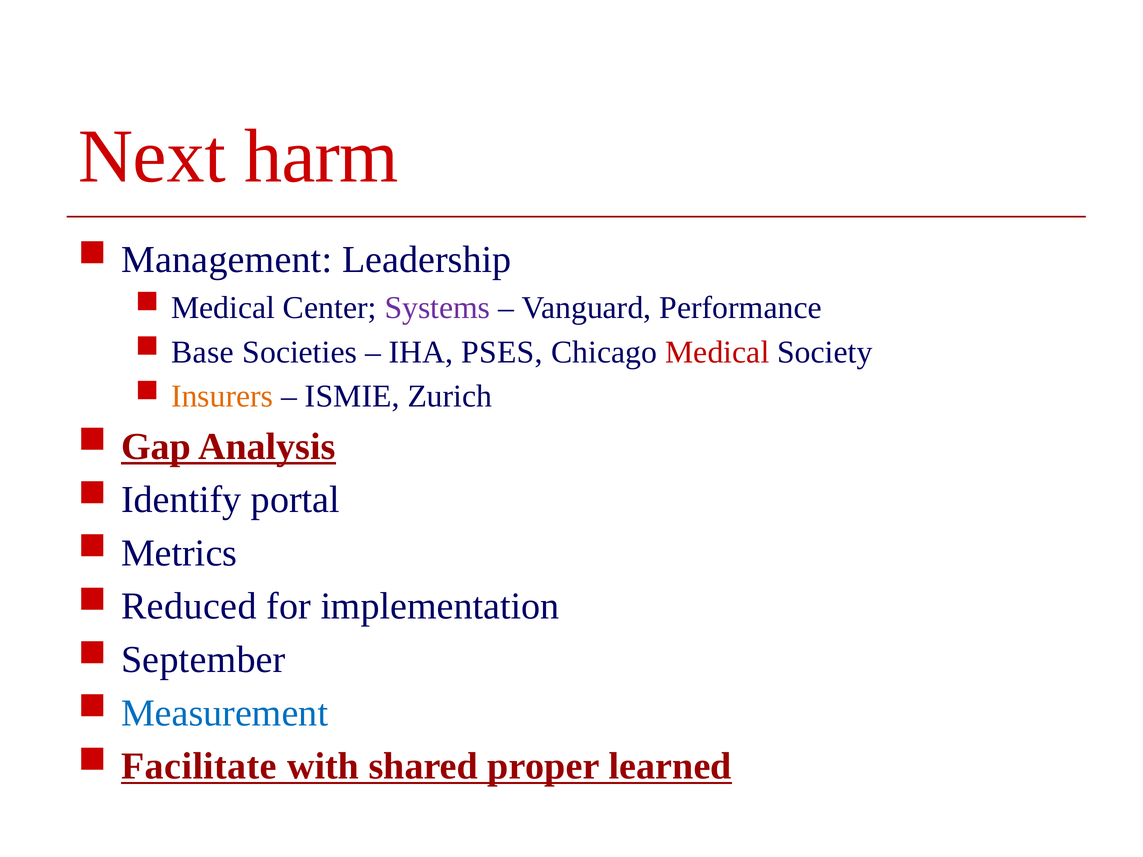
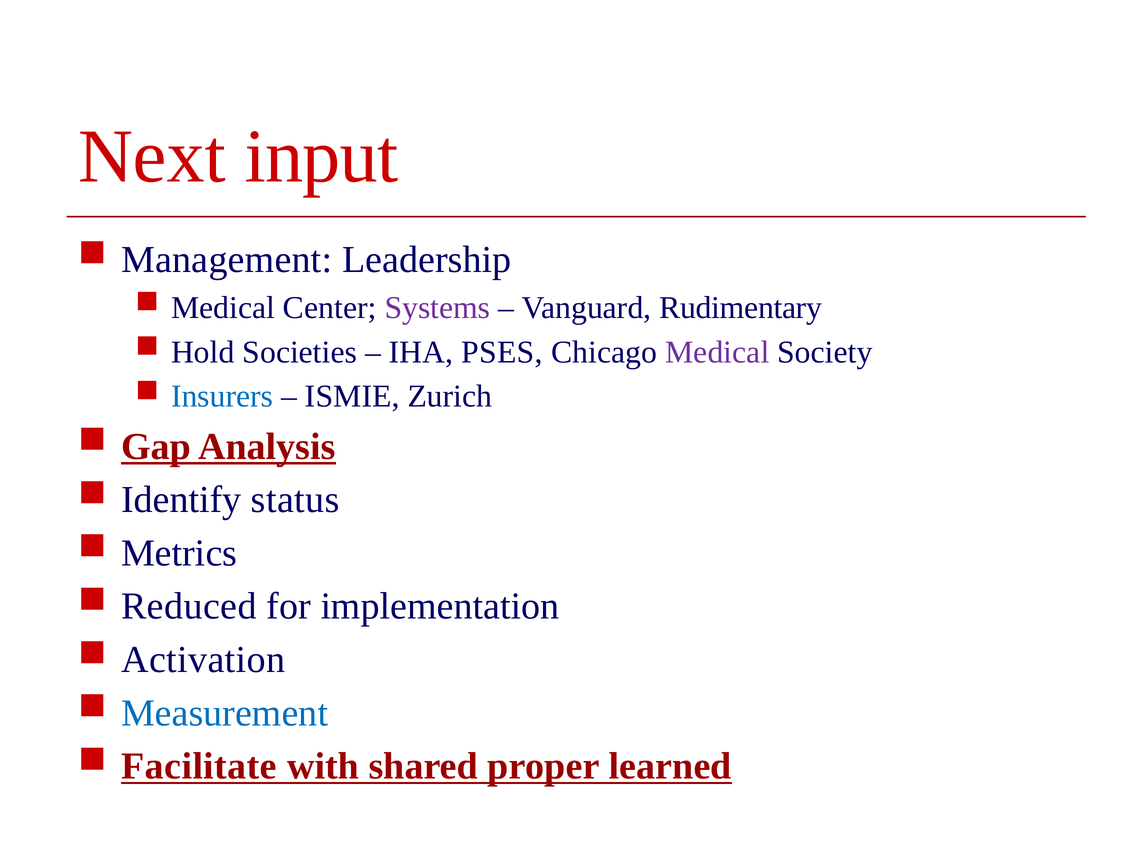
harm: harm -> input (321, 156)
Performance: Performance -> Rudimentary (741, 308)
Base: Base -> Hold (203, 352)
Medical colour: red -> purple (717, 352)
Insurers colour: orange -> blue (222, 397)
portal: portal -> status (295, 500)
September: September -> Activation (203, 660)
